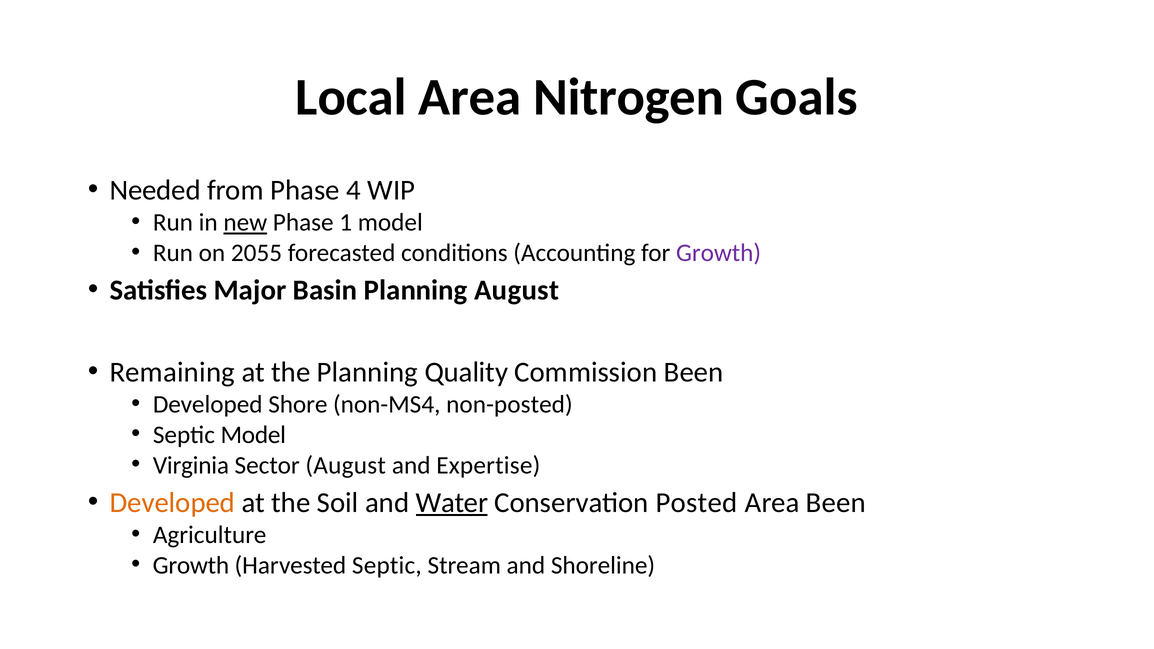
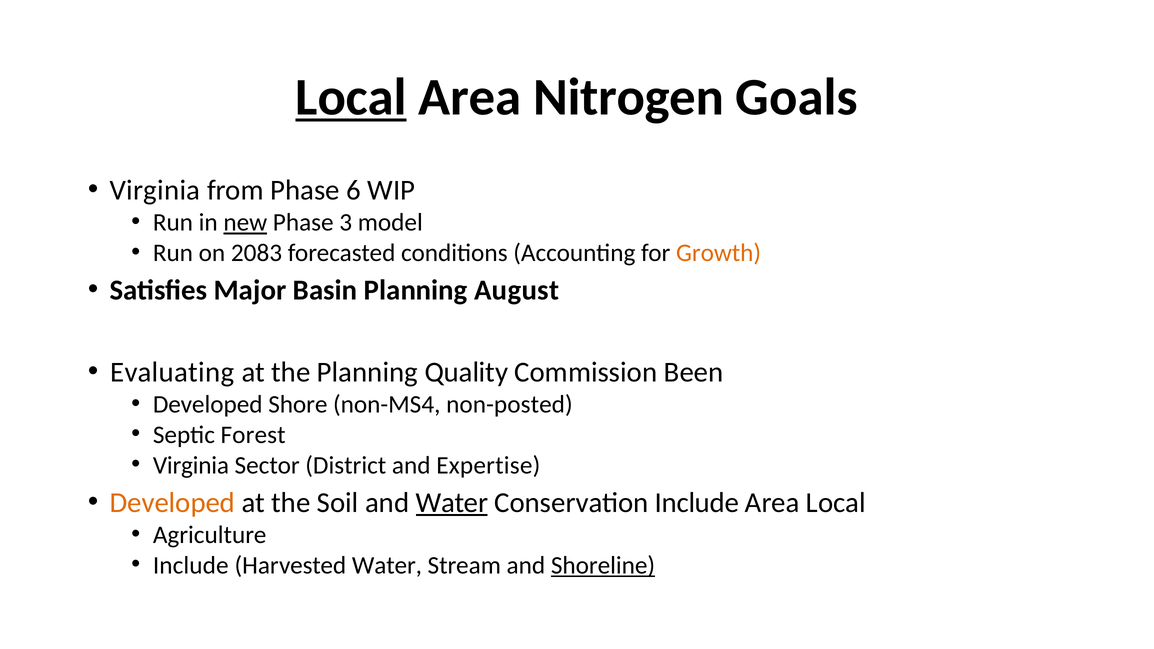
Local underline: none -> present (351, 97)
Needed: Needed -> Virginia (155, 190)
4: 4 -> 6 (354, 190)
1: 1 -> 3 (346, 223)
2055: 2055 -> 2083 (257, 253)
Growth colour: purple -> orange (719, 253)
Remaining: Remaining -> Evaluating (172, 372)
Septic Model: Model -> Forest (253, 435)
Sector August: August -> District (346, 465)
Conservation Posted: Posted -> Include (697, 503)
Area Been: Been -> Local (836, 503)
Growth: Growth -> Include (191, 565)
Harvested Septic: Septic -> Water (387, 565)
Shoreline underline: none -> present (603, 565)
